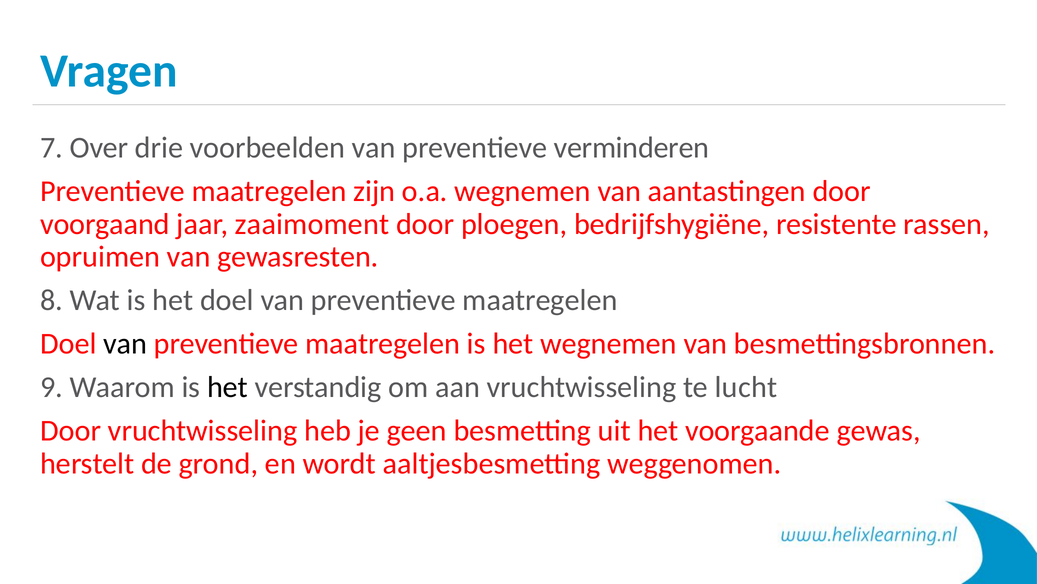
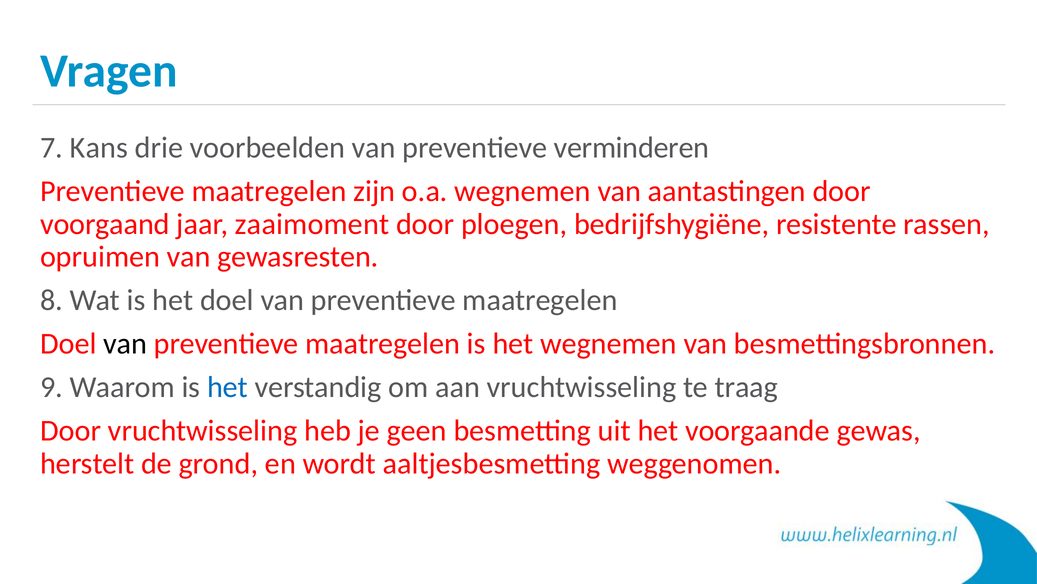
Over: Over -> Kans (99, 148)
het colour: black -> blue (227, 387)
lucht: lucht -> traag (746, 387)
